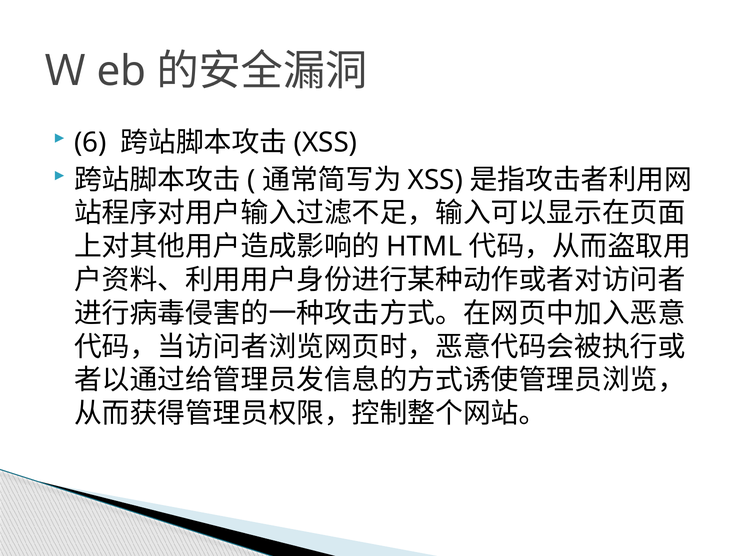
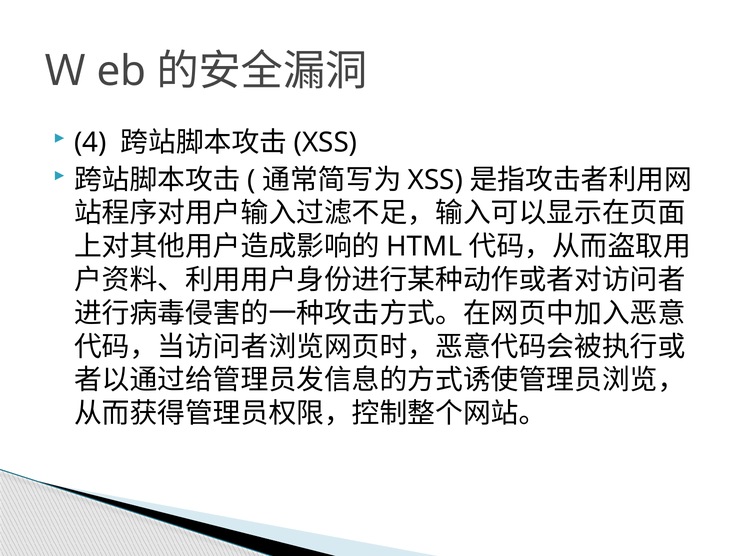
6: 6 -> 4 (90, 142)
